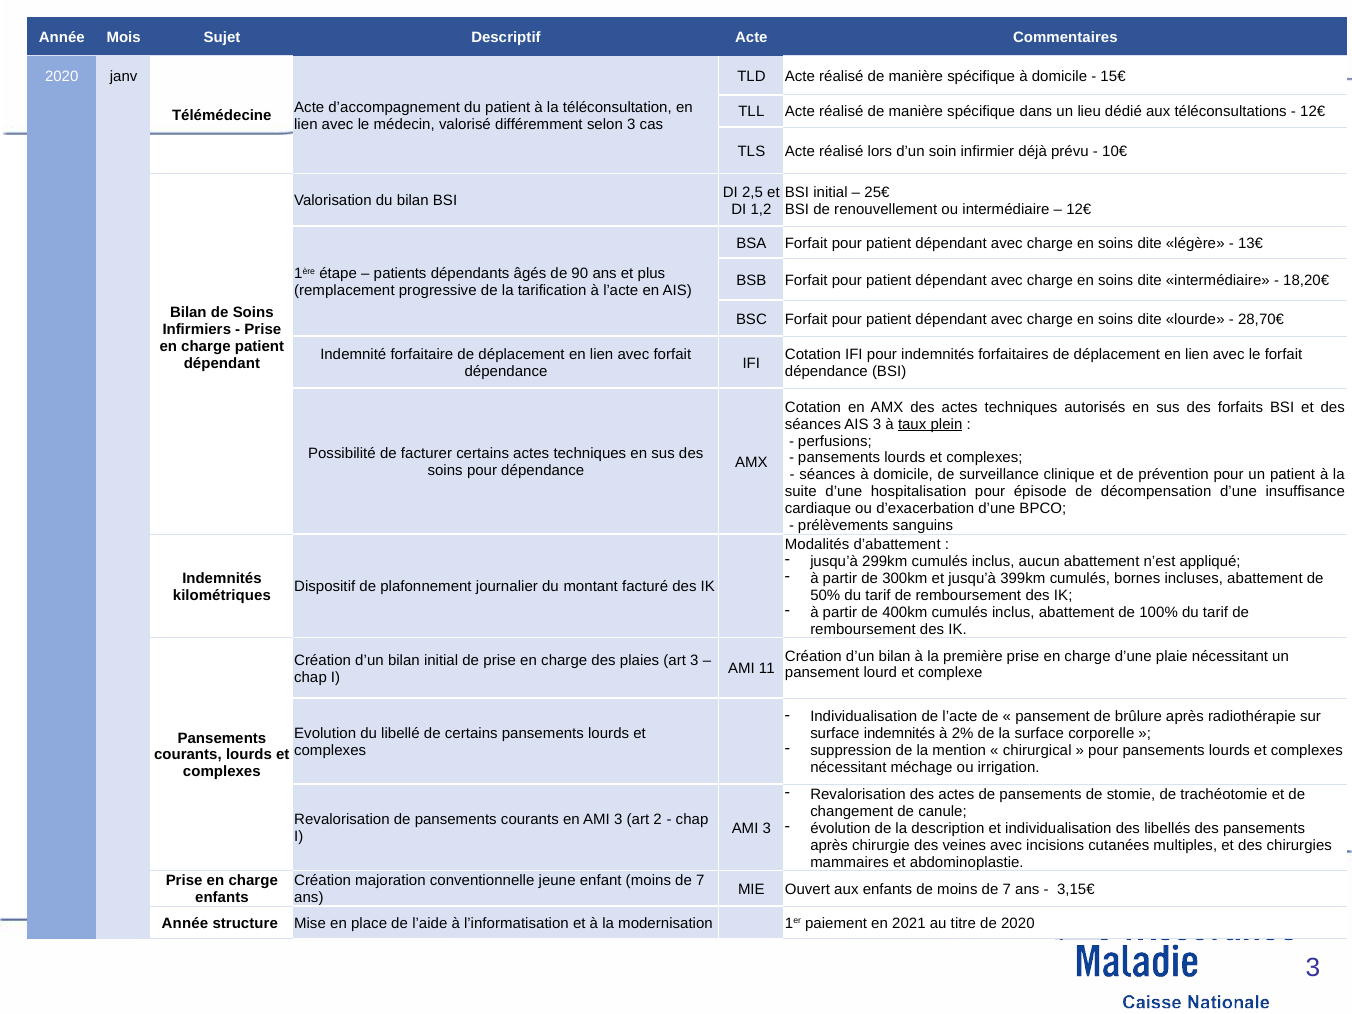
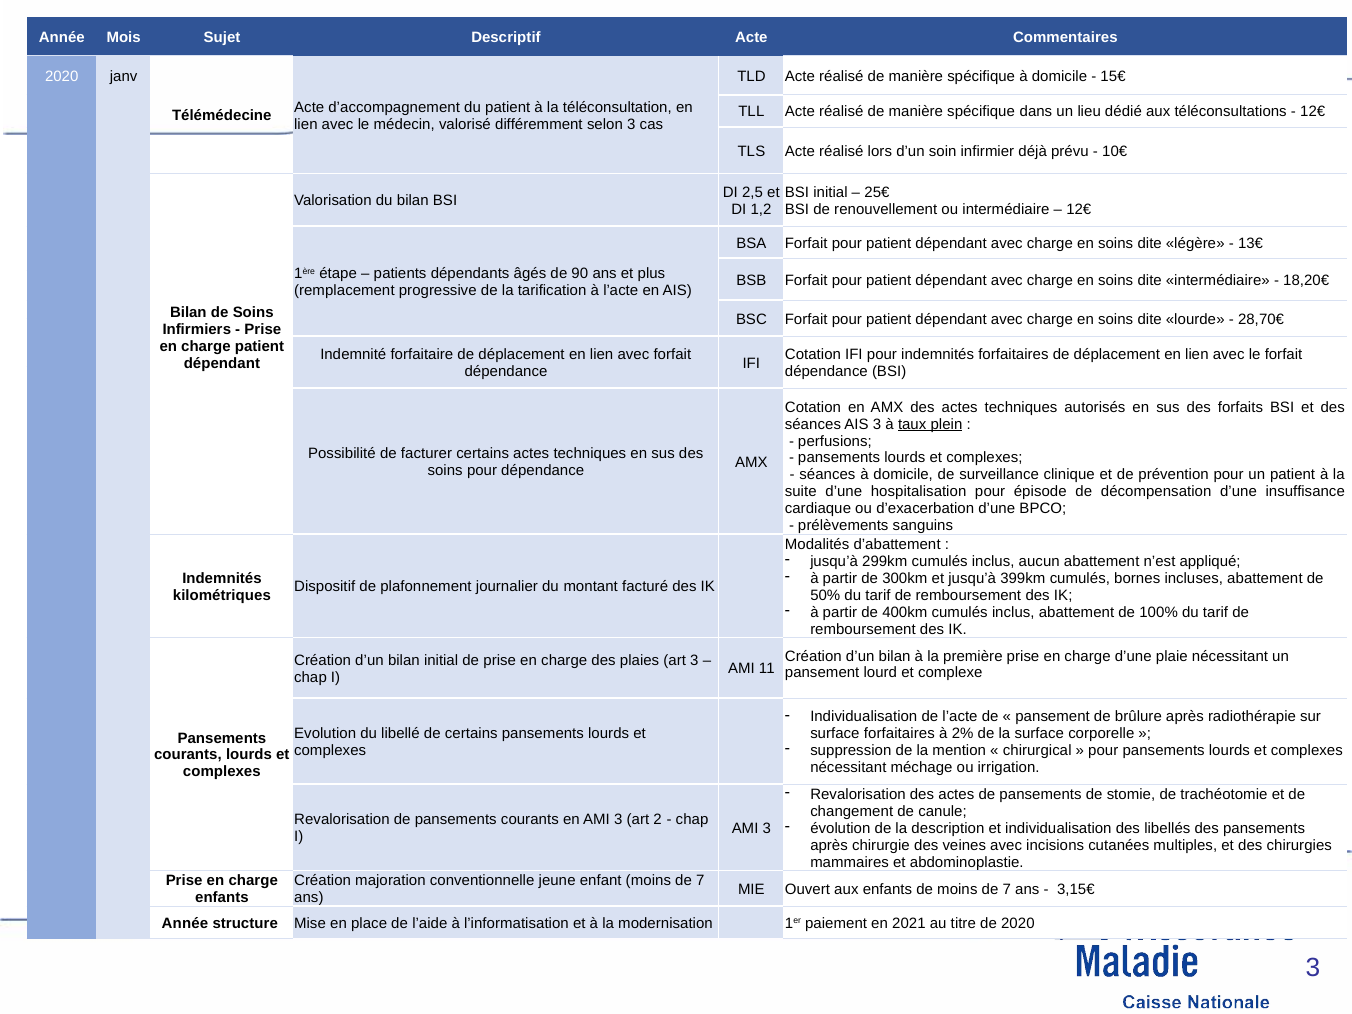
surface indemnités: indemnités -> forfaitaires (899, 734)
